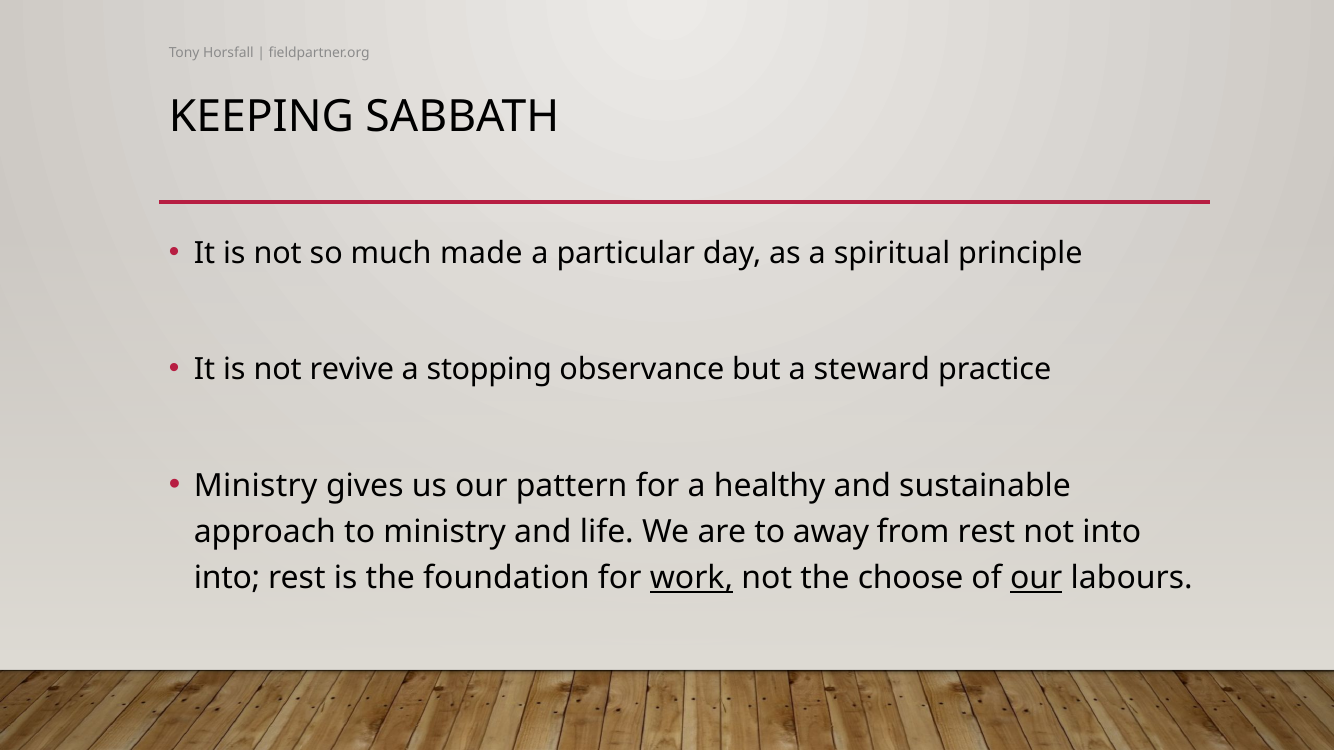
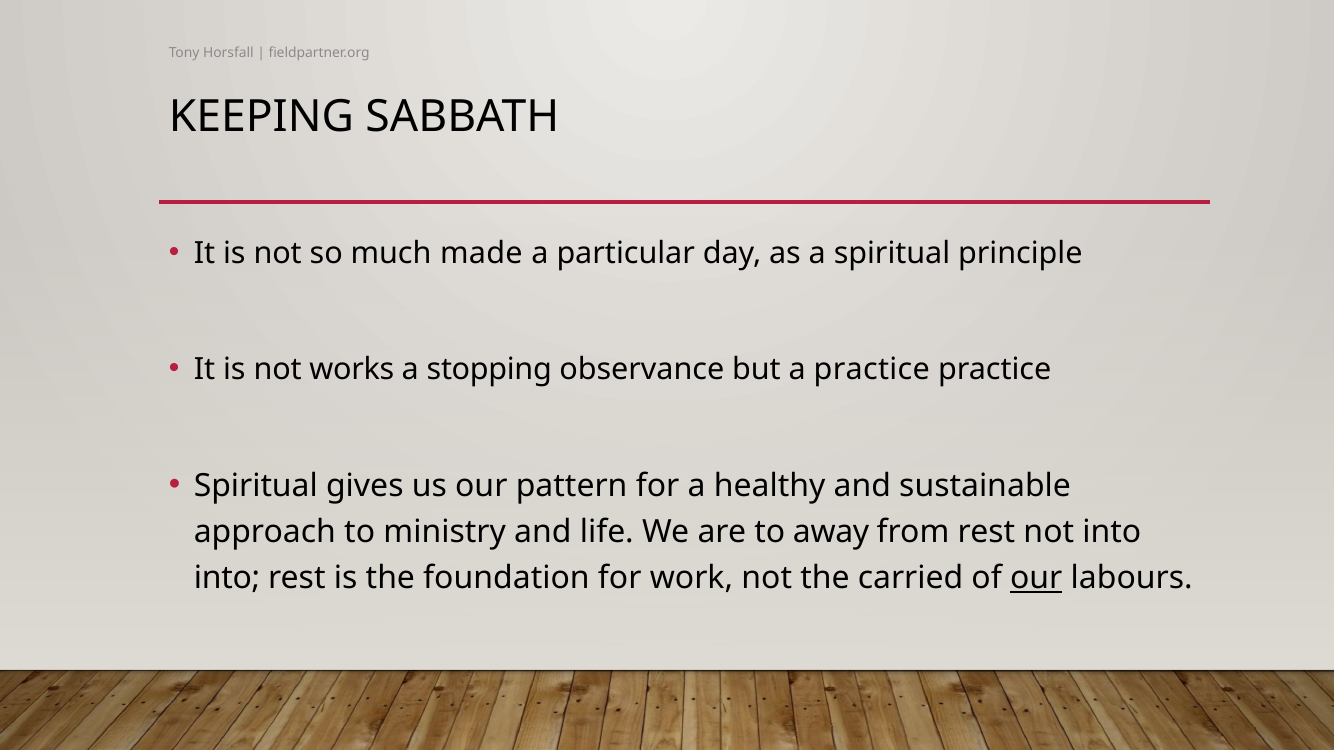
revive: revive -> works (352, 369)
a steward: steward -> practice (872, 369)
Ministry: Ministry -> Spiritual (256, 486)
work underline: present -> none (691, 578)
choose: choose -> carried (911, 578)
